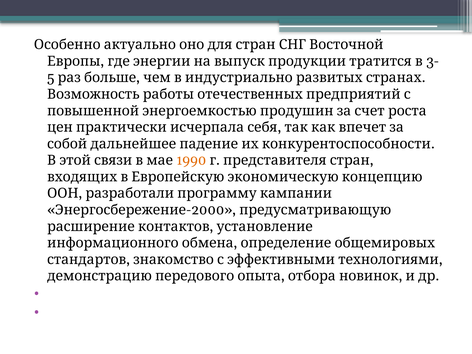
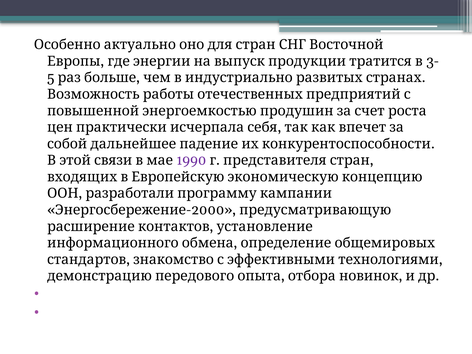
1990 colour: orange -> purple (191, 160)
